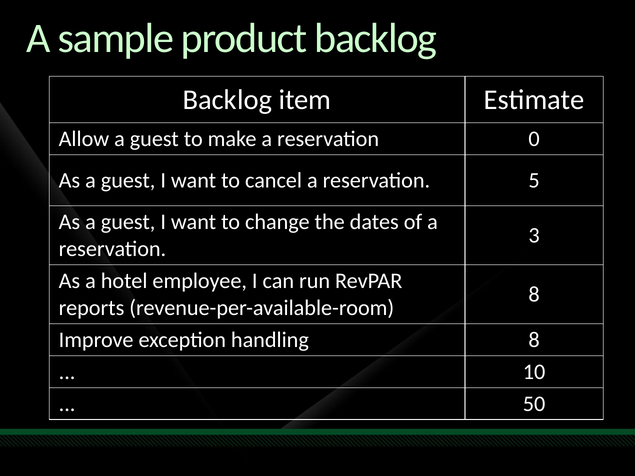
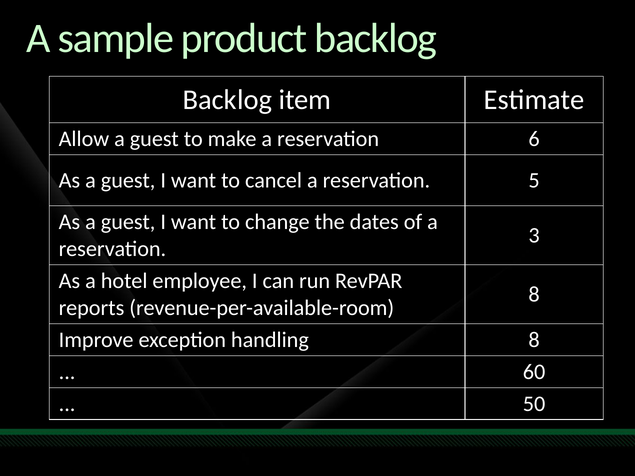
0: 0 -> 6 (534, 139)
10: 10 -> 60 (534, 372)
